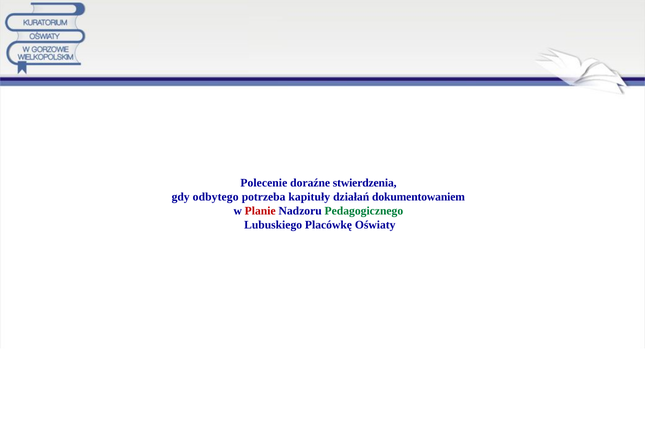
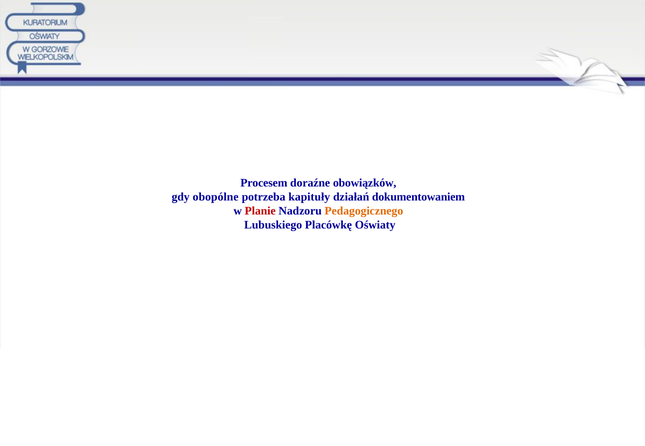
Polecenie: Polecenie -> Procesem (264, 183)
stwierdzenia: stwierdzenia -> obowiązków (365, 183)
odbytego: odbytego -> obopólne (216, 197)
Pedagogicznego colour: green -> orange (364, 211)
